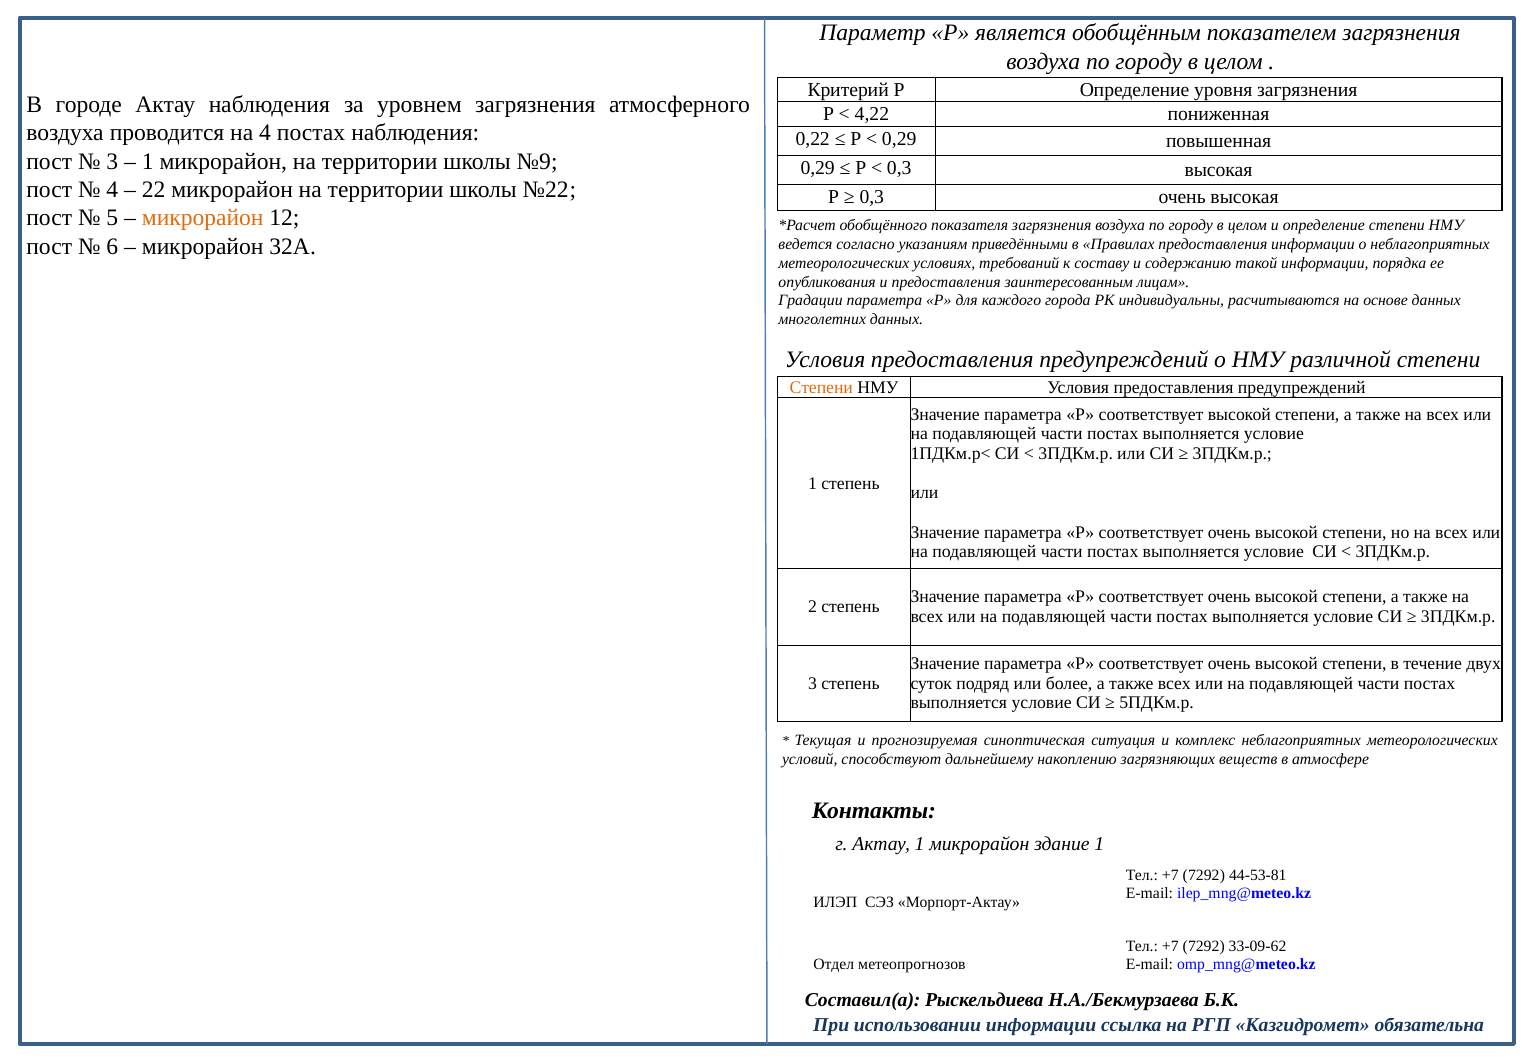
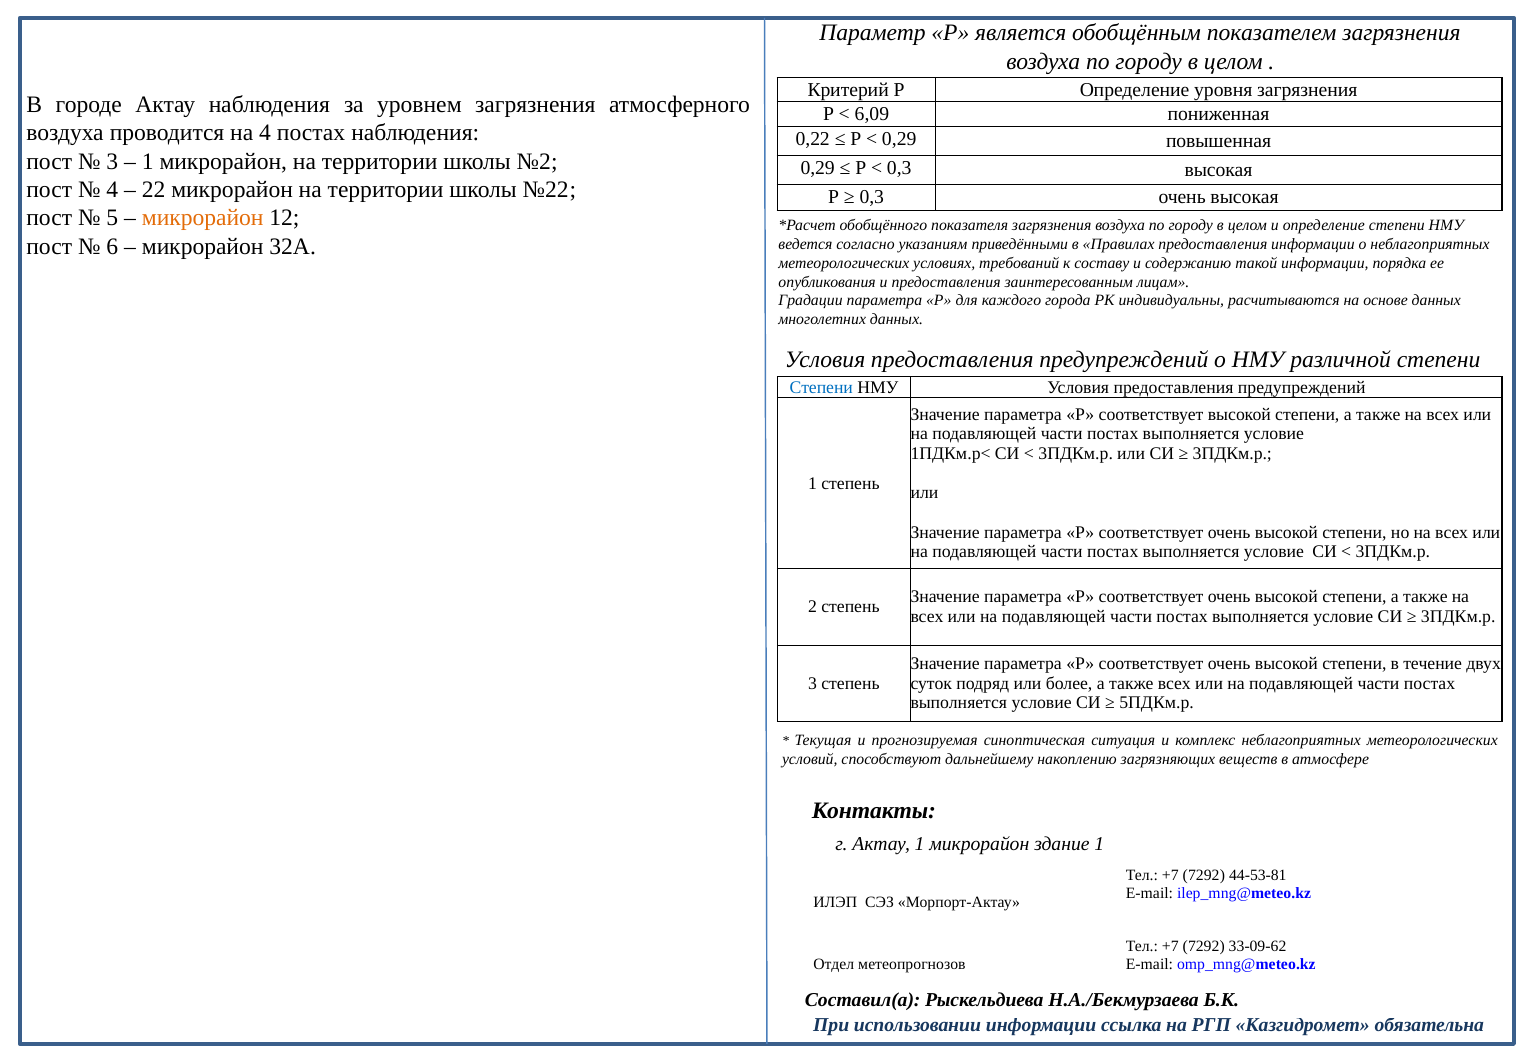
4,22: 4,22 -> 6,09 (872, 114)
№9: №9 -> №2 (537, 161)
Степени colour: orange -> blue (821, 387)
